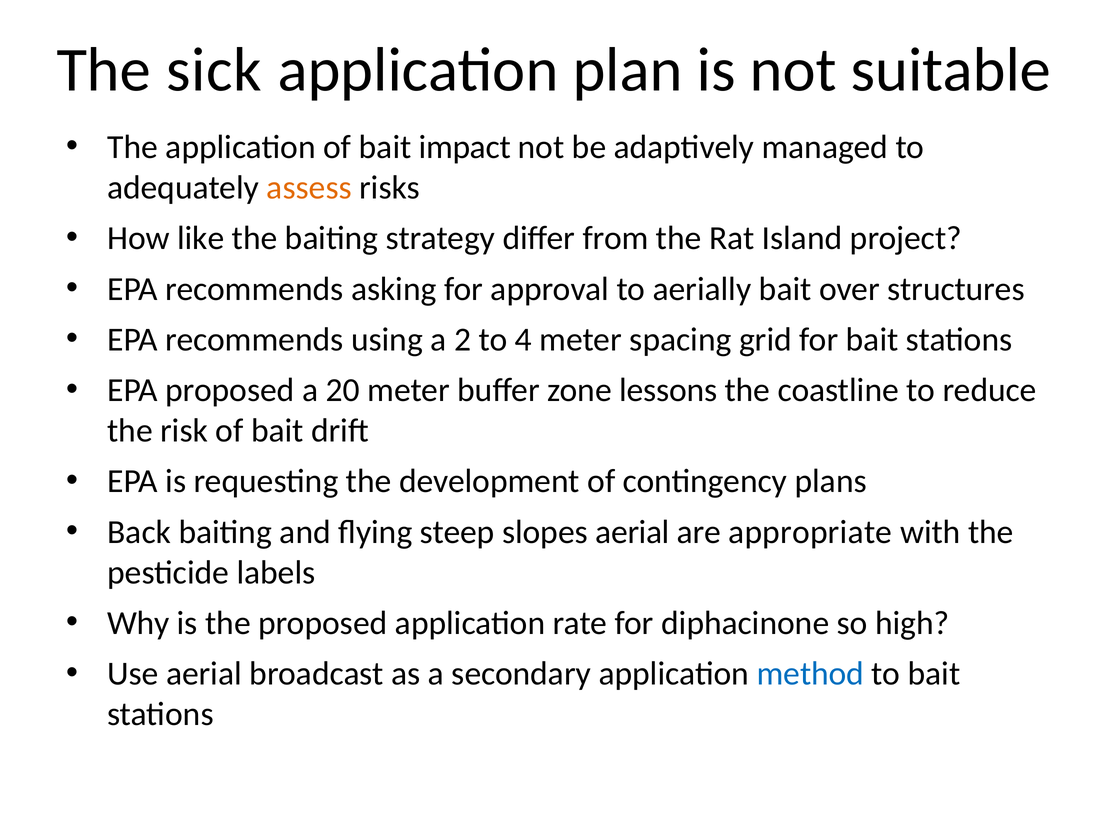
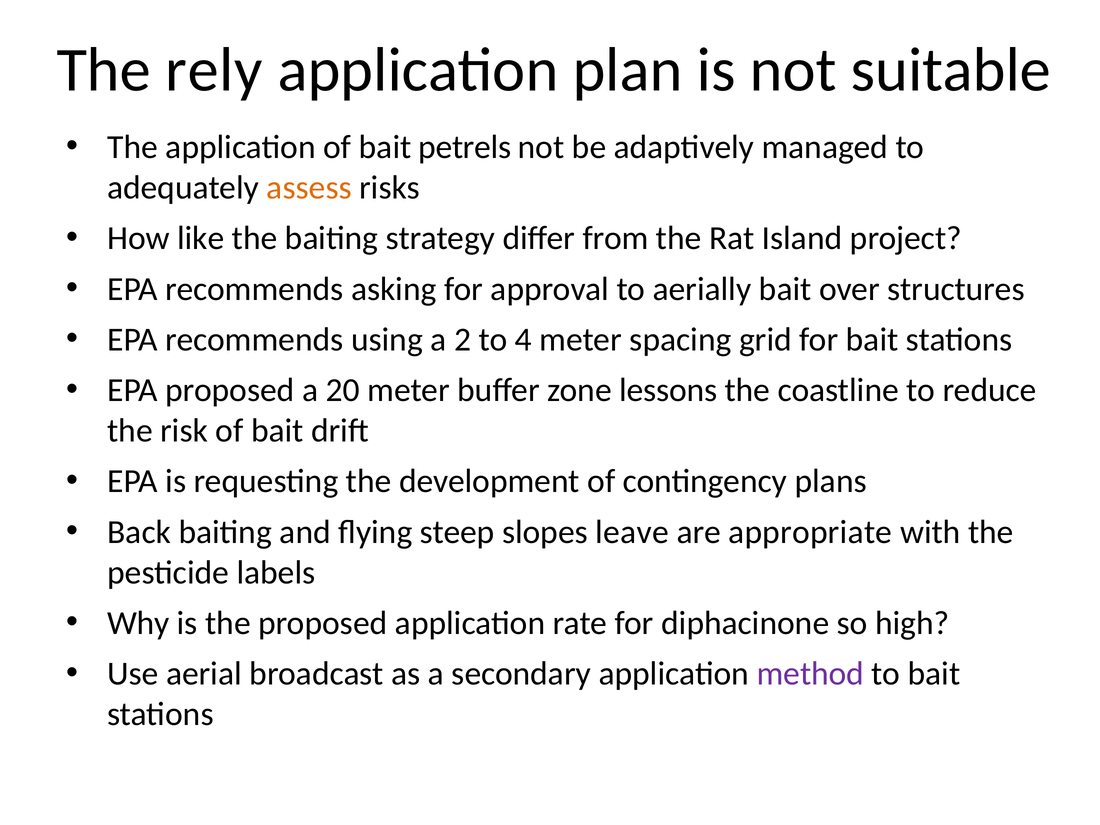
sick: sick -> rely (214, 70)
impact: impact -> petrels (465, 147)
slopes aerial: aerial -> leave (632, 532)
method colour: blue -> purple (810, 674)
